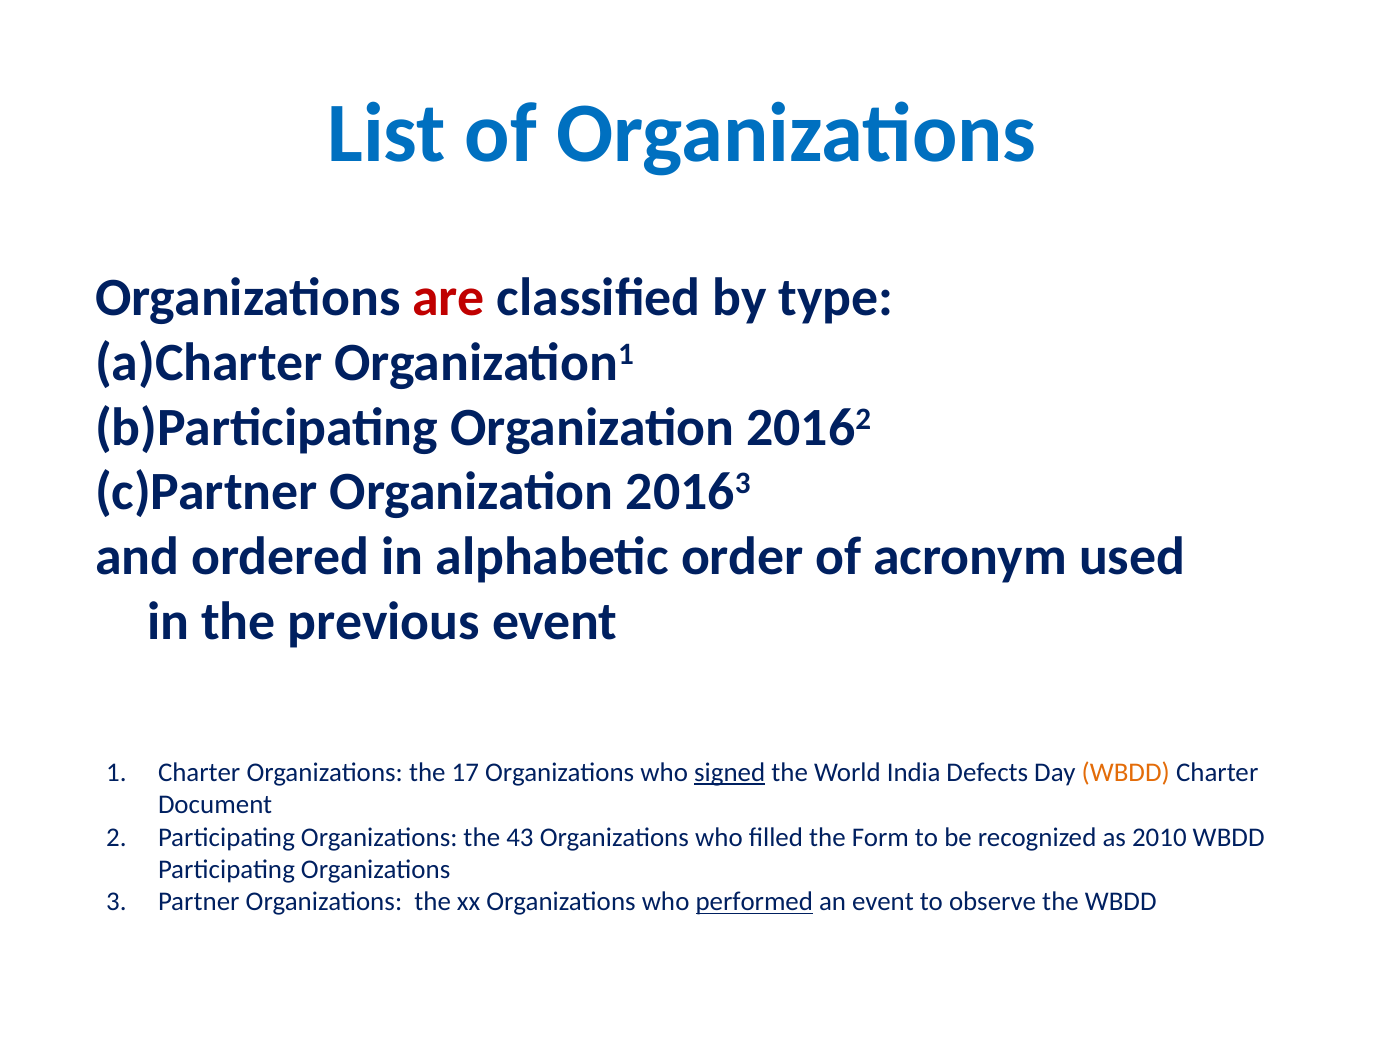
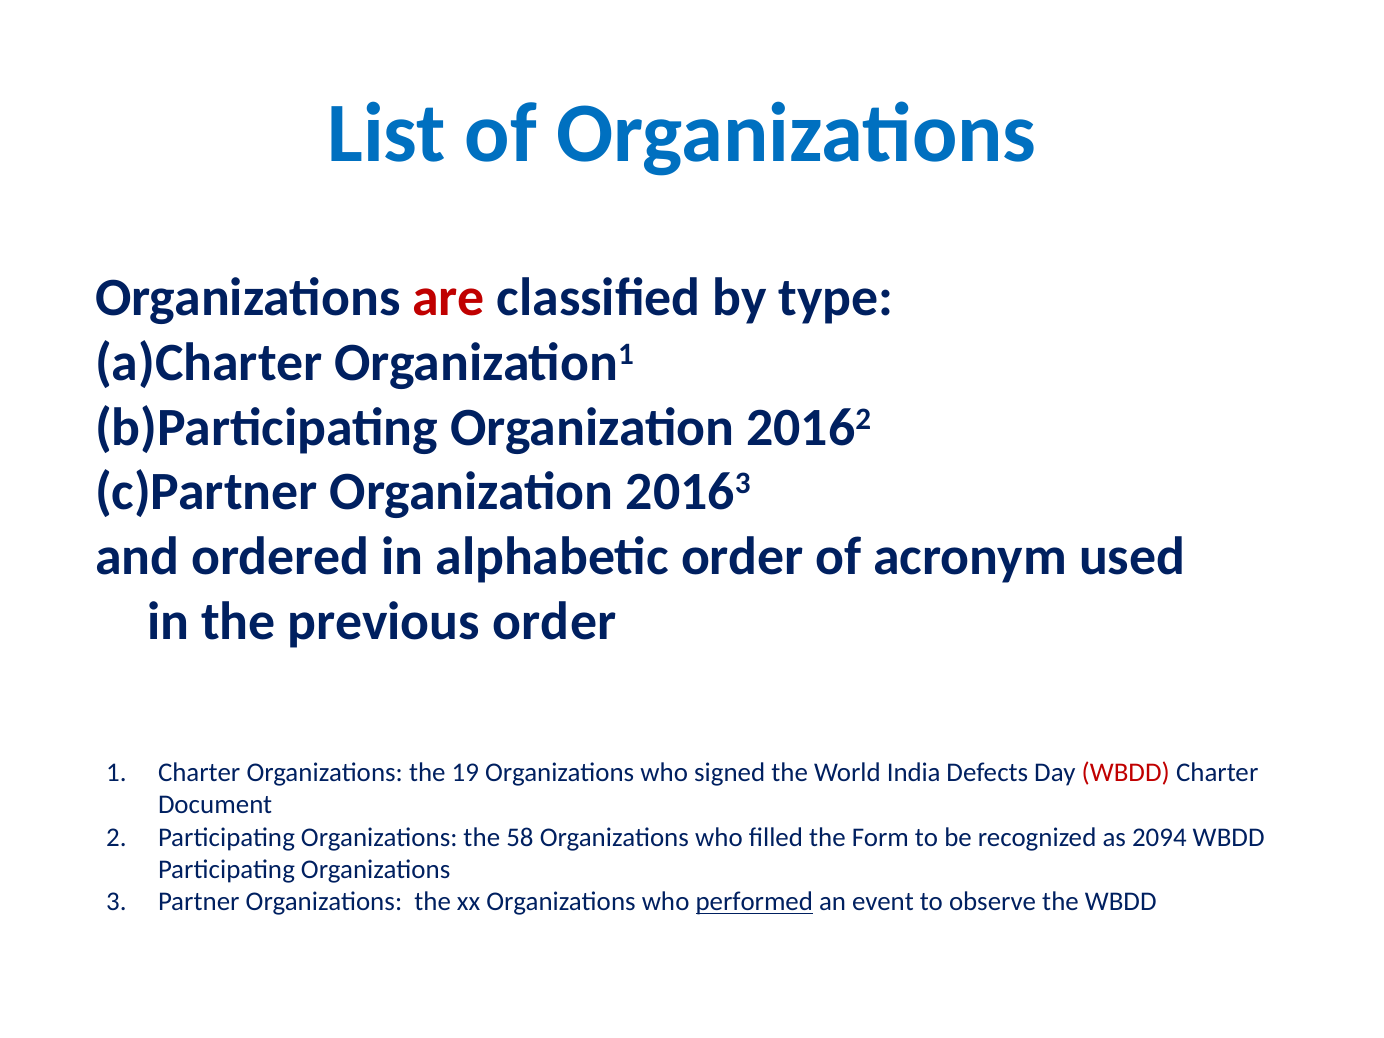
previous event: event -> order (554, 621)
17: 17 -> 19 (465, 773)
signed underline: present -> none (730, 773)
WBDD colour: orange -> red (1126, 773)
43: 43 -> 58 (520, 837)
2010: 2010 -> 2094 (1159, 837)
